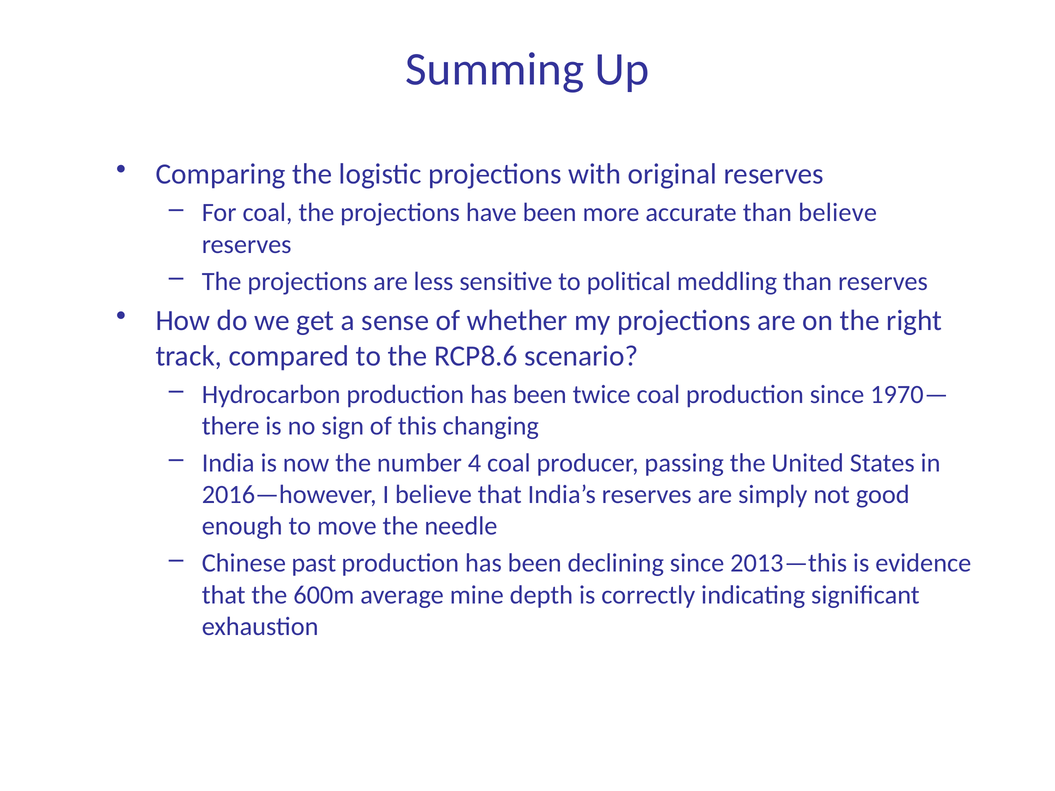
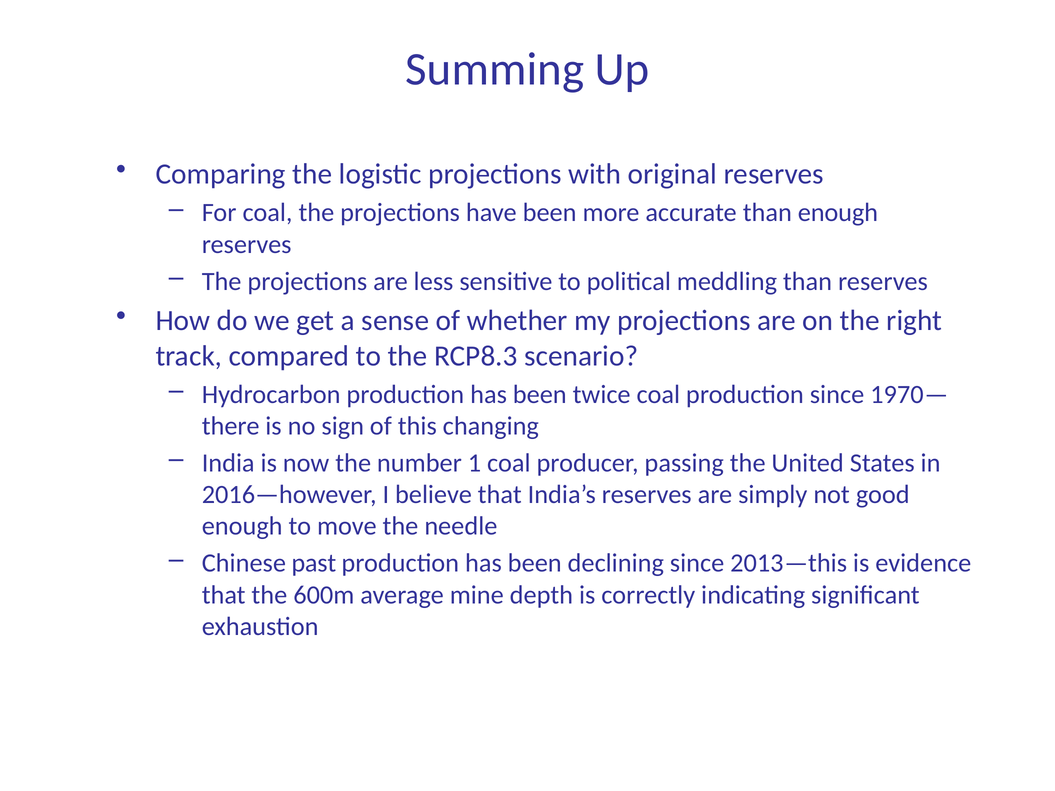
than believe: believe -> enough (838, 213)
RCP8.6: RCP8.6 -> RCP8.3 (476, 356)
4: 4 -> 1 (474, 463)
